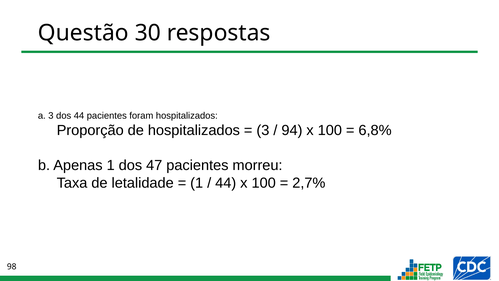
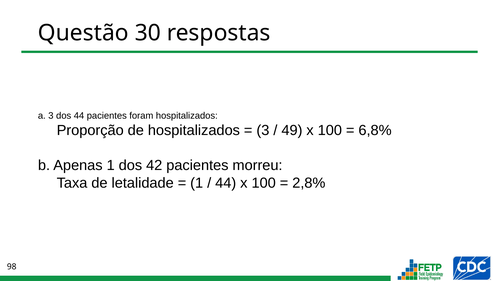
94: 94 -> 49 (292, 130)
47: 47 -> 42 (154, 165)
2,7%: 2,7% -> 2,8% (309, 183)
